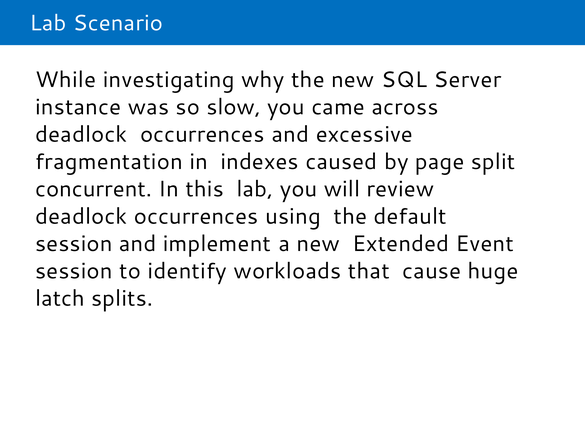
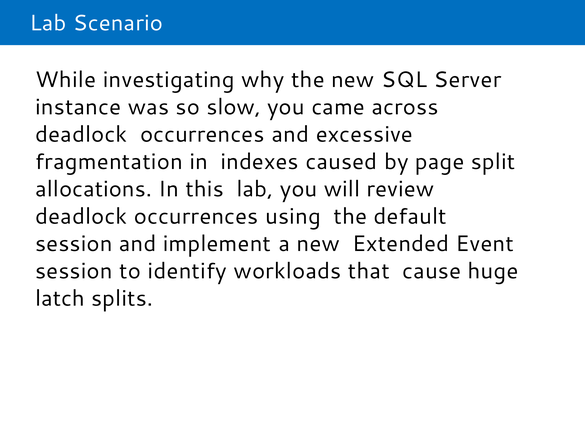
concurrent: concurrent -> allocations (94, 189)
